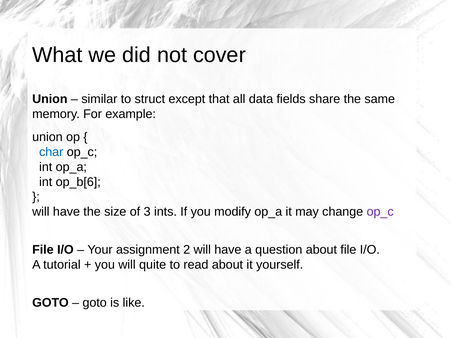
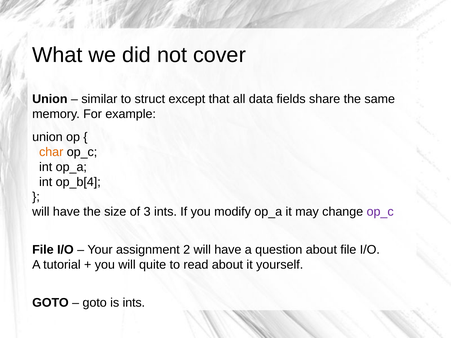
char colour: blue -> orange (51, 152)
op_b[6: op_b[6 -> op_b[4 (78, 182)
is like: like -> ints (134, 303)
